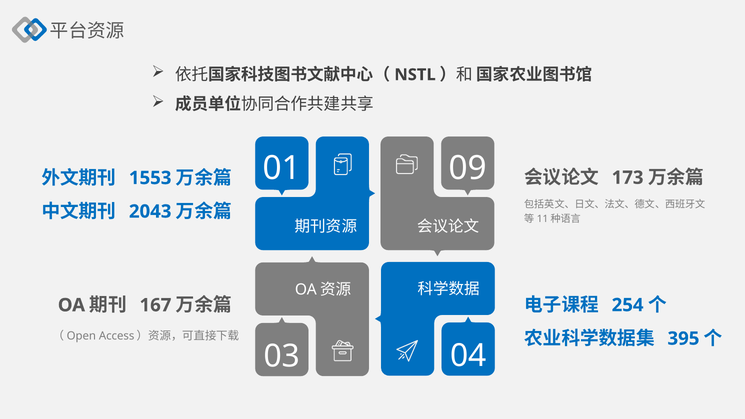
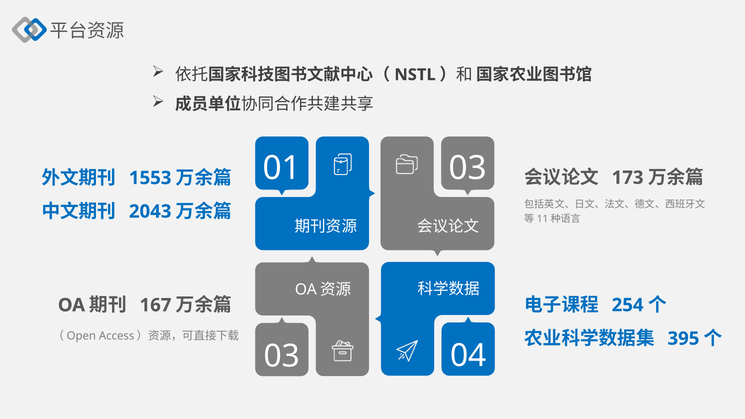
09: 09 -> 03 (468, 168)
